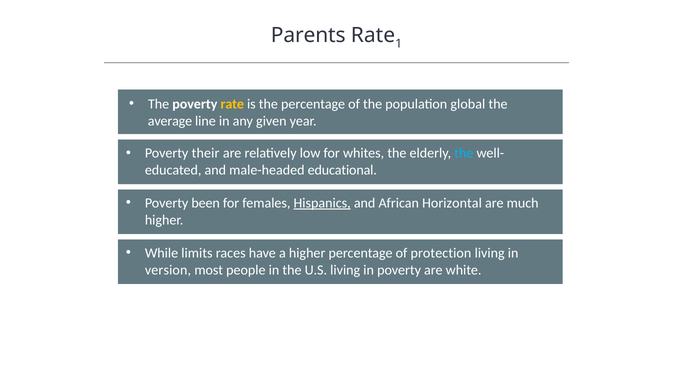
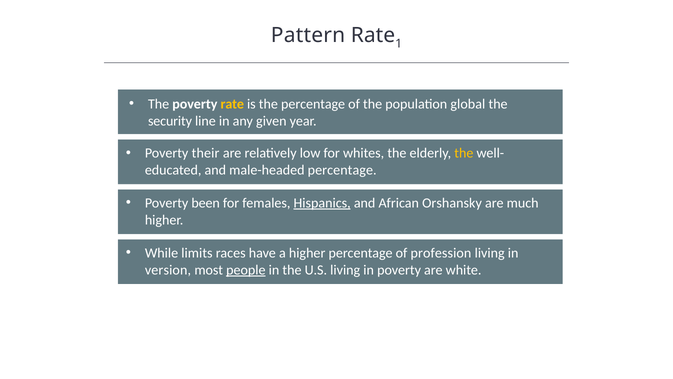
Parents: Parents -> Pattern (308, 35)
average: average -> security (170, 121)
the colour: light blue -> yellow (464, 153)
male-headed educational: educational -> percentage (342, 170)
Horizontal: Horizontal -> Orshansky (452, 203)
protection: protection -> profession (441, 253)
people underline: none -> present (246, 270)
